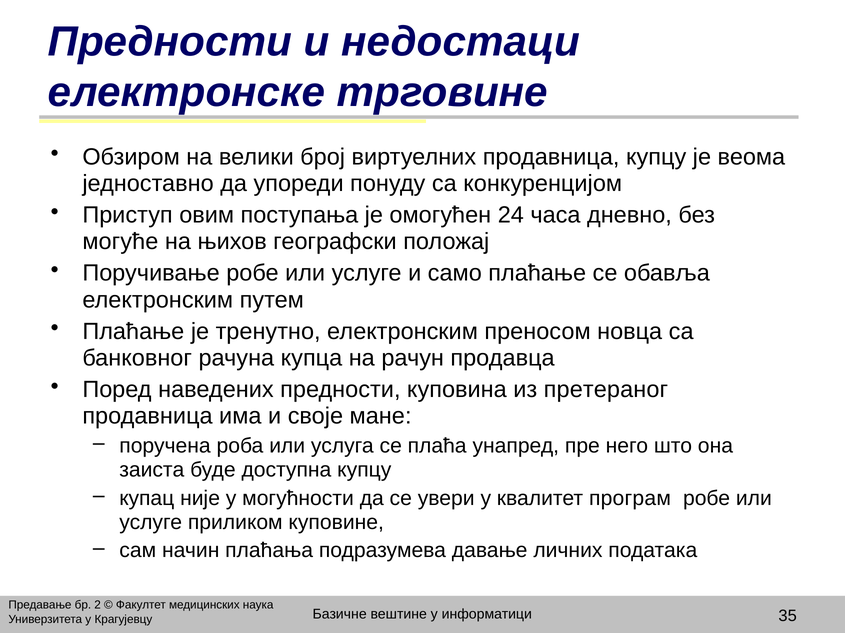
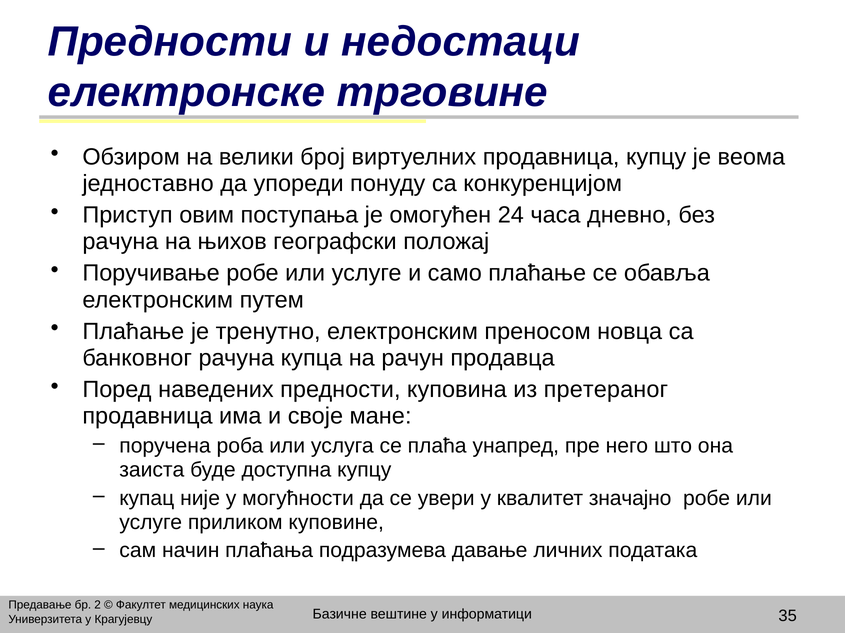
могуће: могуће -> рачуна (120, 242)
програм: програм -> значајно (630, 499)
